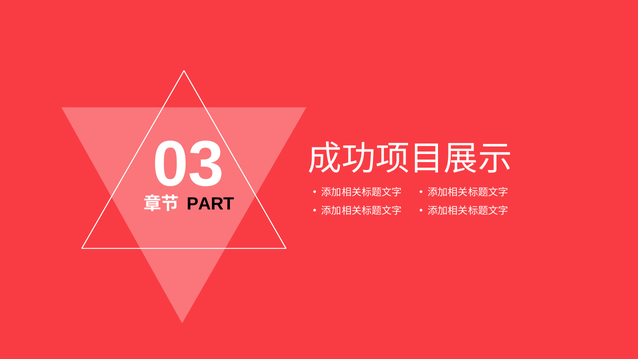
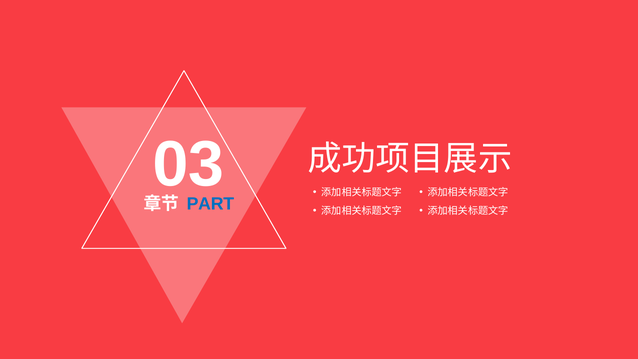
PART colour: black -> blue (210, 204)
